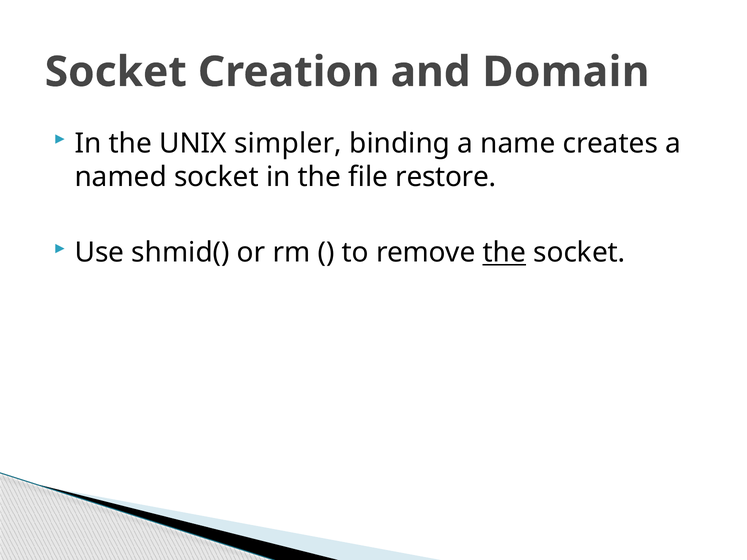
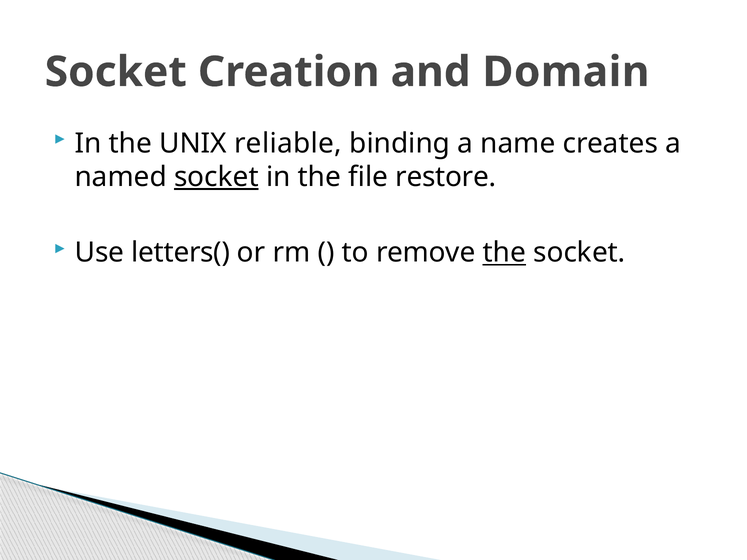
simpler: simpler -> reliable (288, 143)
socket underline: none -> present (216, 177)
shmid(: shmid( -> letters( (181, 253)
